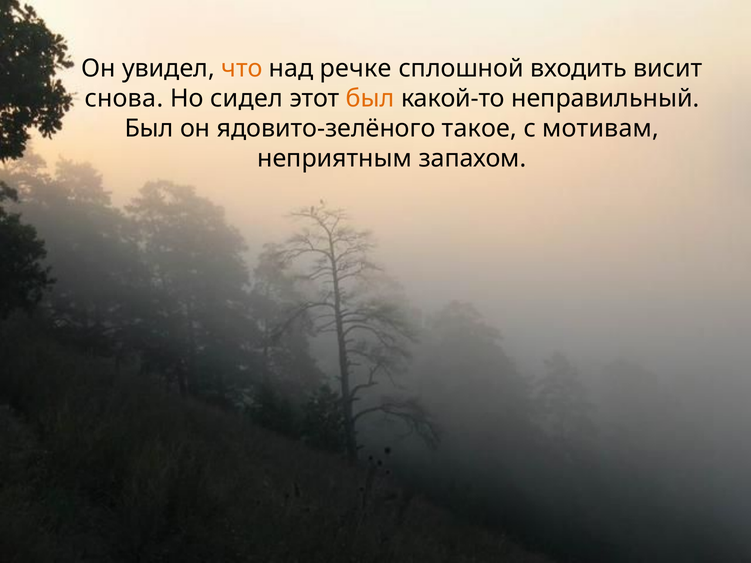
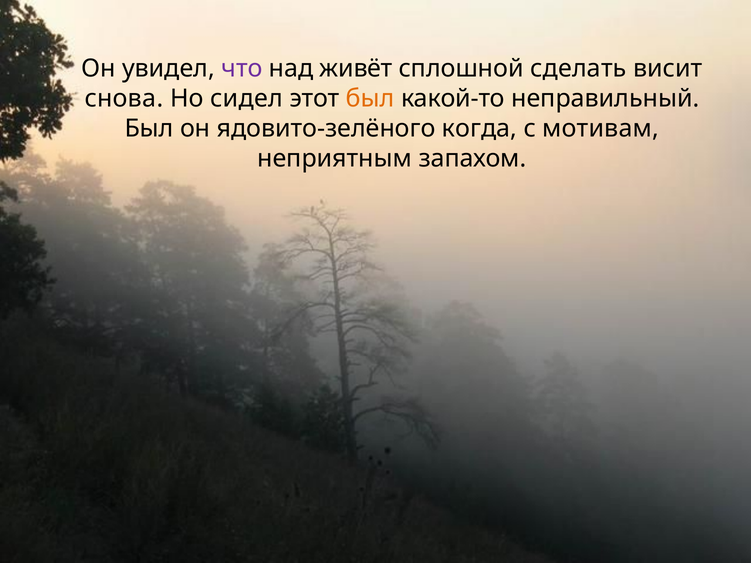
что colour: orange -> purple (242, 69)
речке: речке -> живёт (356, 69)
входить: входить -> сделать (578, 69)
такое: такое -> когда (480, 129)
